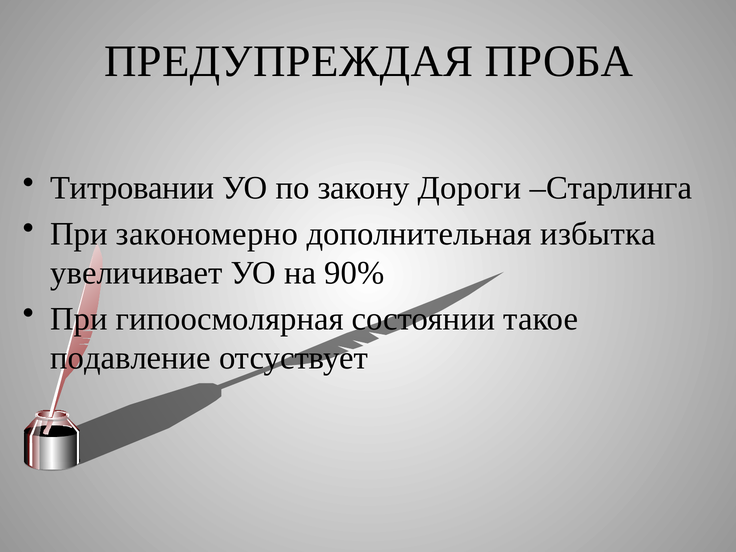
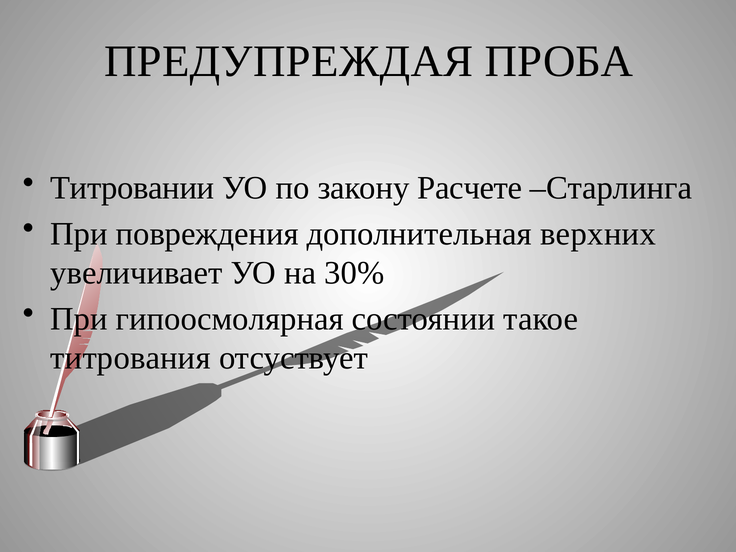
Дороги: Дороги -> Расчете (470, 188)
закономерно: закономерно -> повреждения (207, 234)
избытка: избытка -> верхних (598, 234)
90%: 90% -> 30% (354, 273)
подавление: подавление -> титрования (131, 358)
